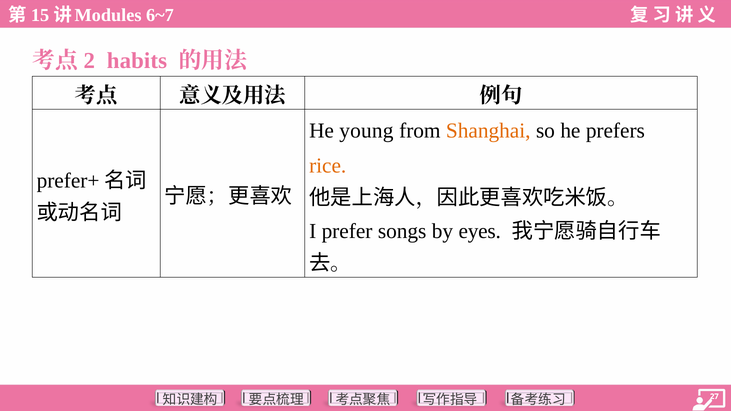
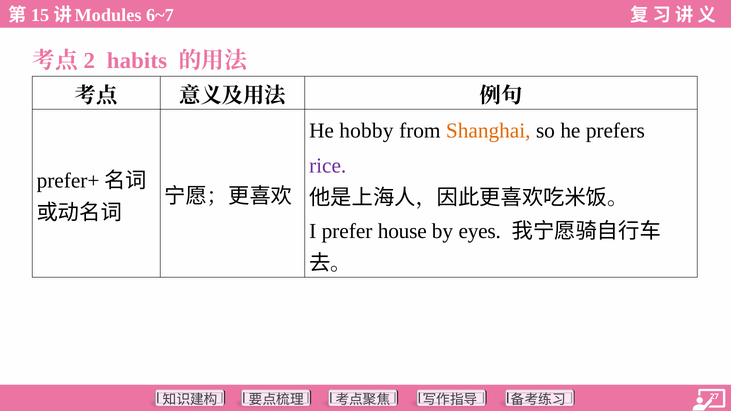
young: young -> hobby (366, 131)
rice colour: orange -> purple (328, 166)
songs: songs -> house (402, 231)
